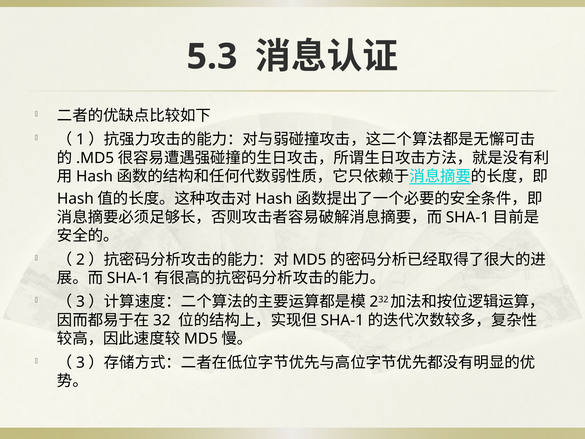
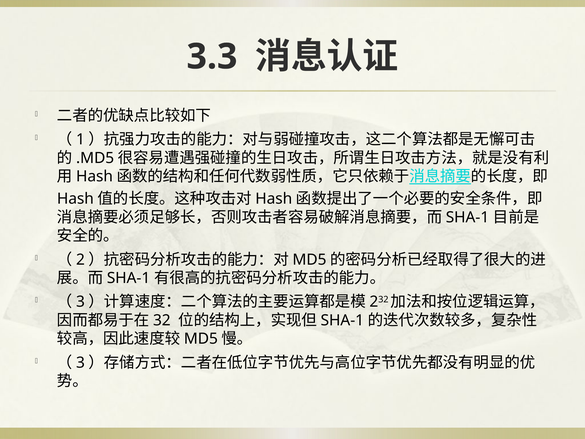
5.3: 5.3 -> 3.3 (212, 57)
